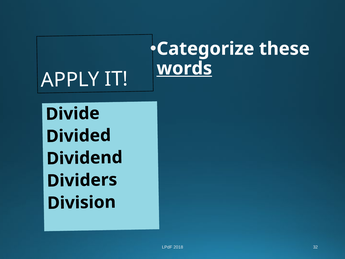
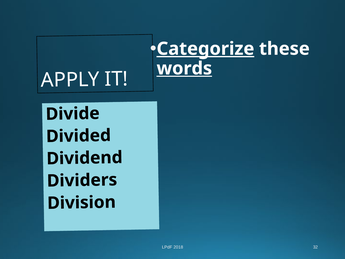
Categorize underline: none -> present (205, 49)
